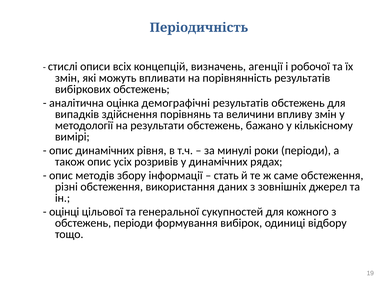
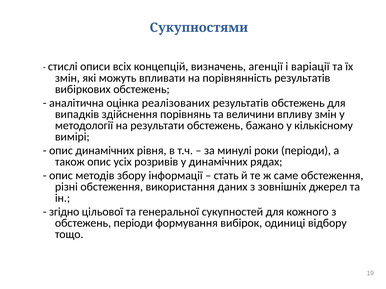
Періодичність: Періодичність -> Сукупностями (199, 28)
робочої: робочої -> варіації (310, 67)
демографічні: демографічні -> реалізованих (176, 103)
оцінці: оцінці -> згідно (64, 212)
